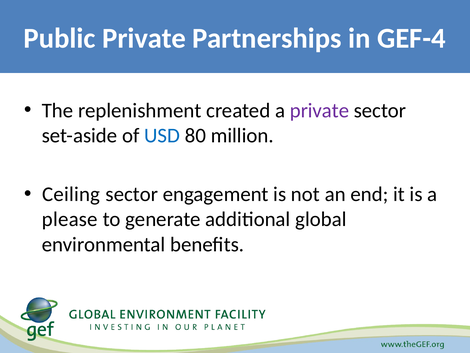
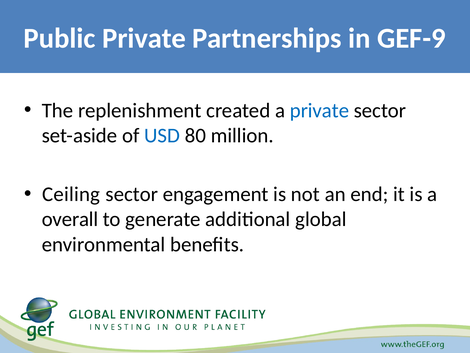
GEF-4: GEF-4 -> GEF-9 (411, 38)
private colour: purple -> blue (319, 110)
please: please -> overall (70, 219)
